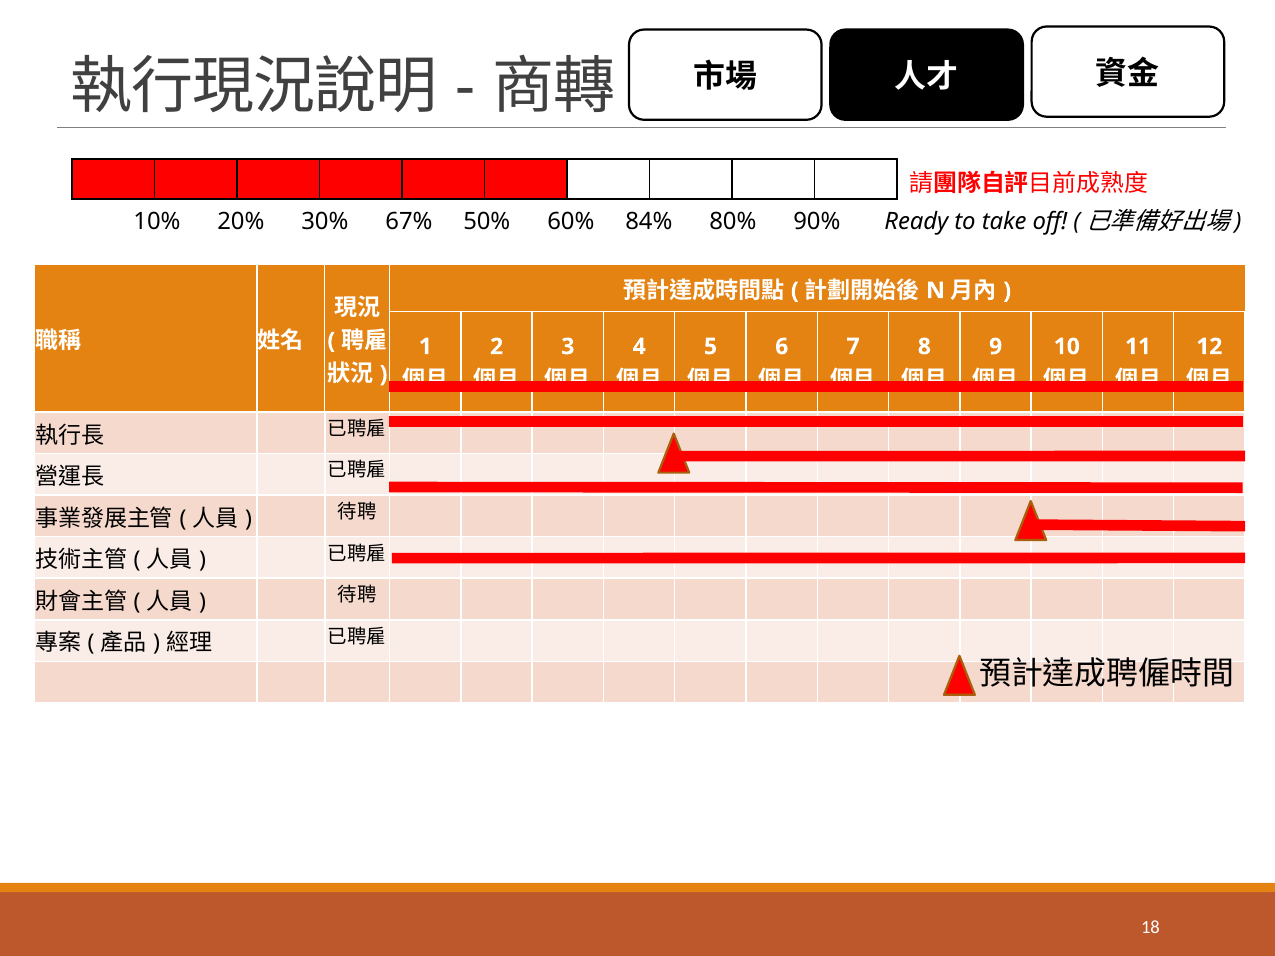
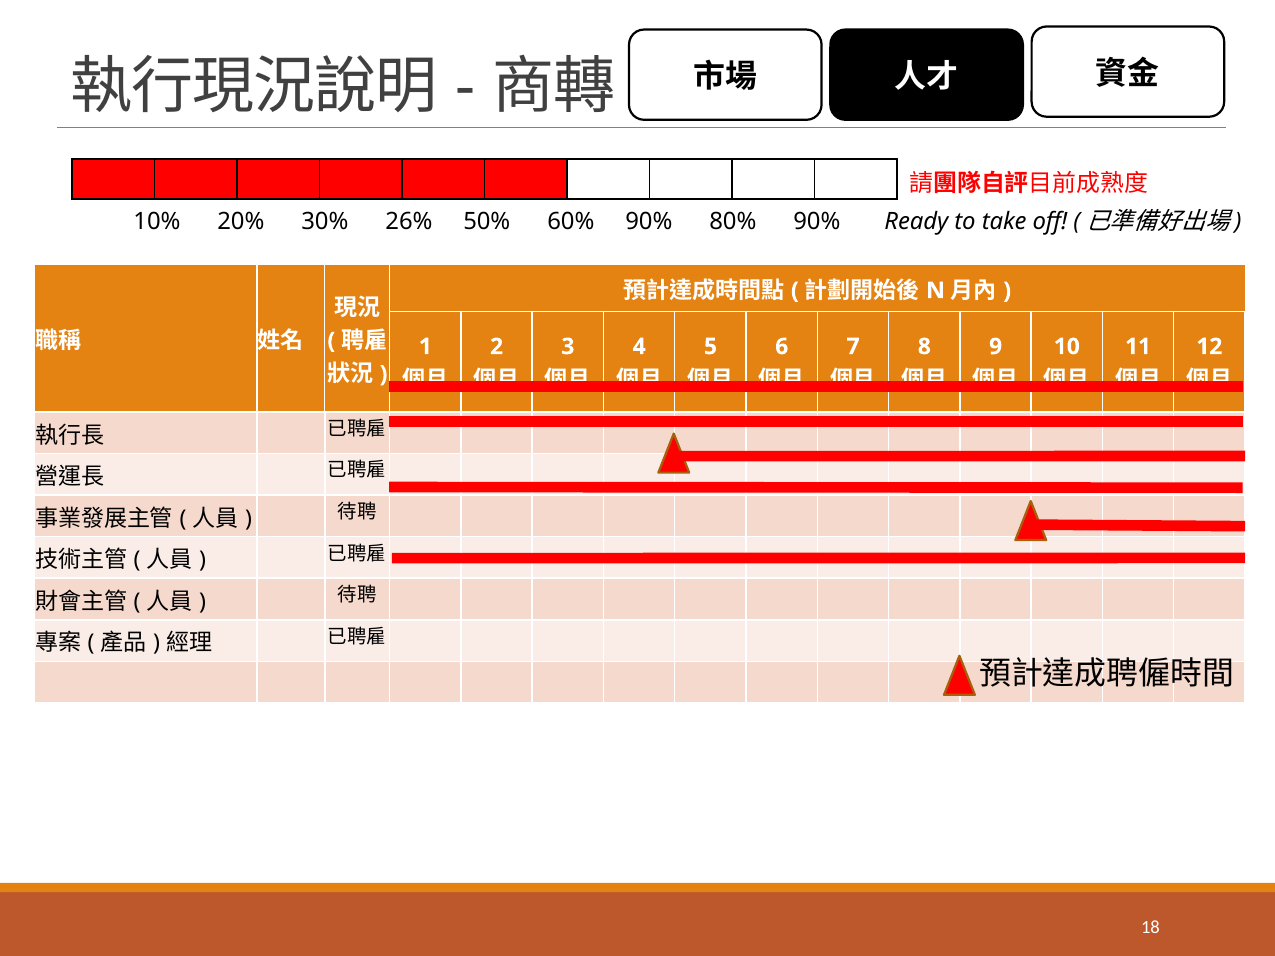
67%: 67% -> 26% (409, 222)
60% 84%: 84% -> 90% (649, 222)
